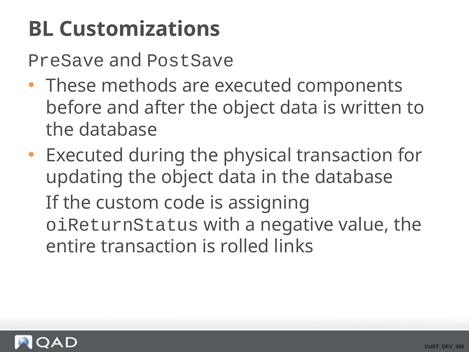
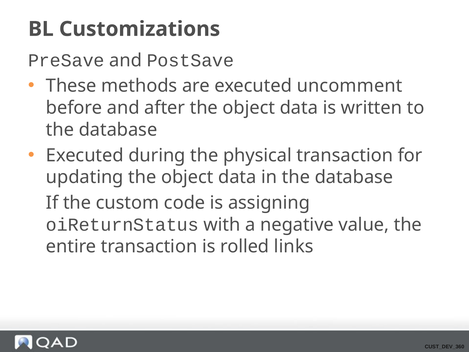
components: components -> uncomment (350, 86)
